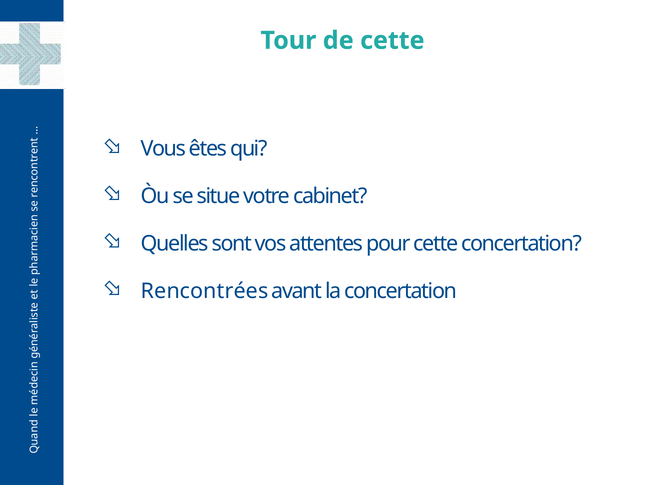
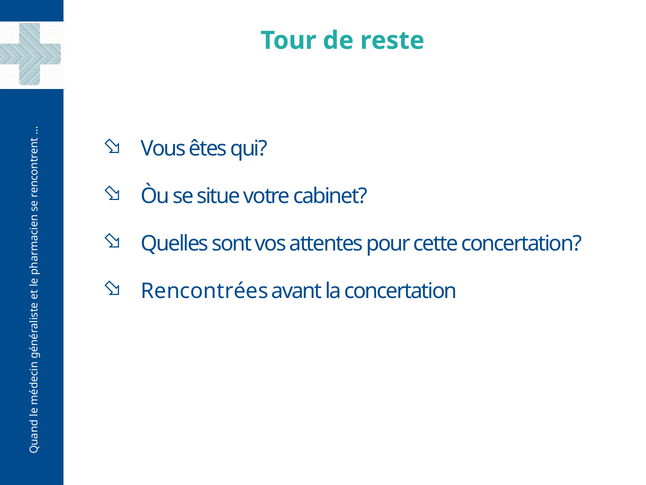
de cette: cette -> reste (392, 40)
